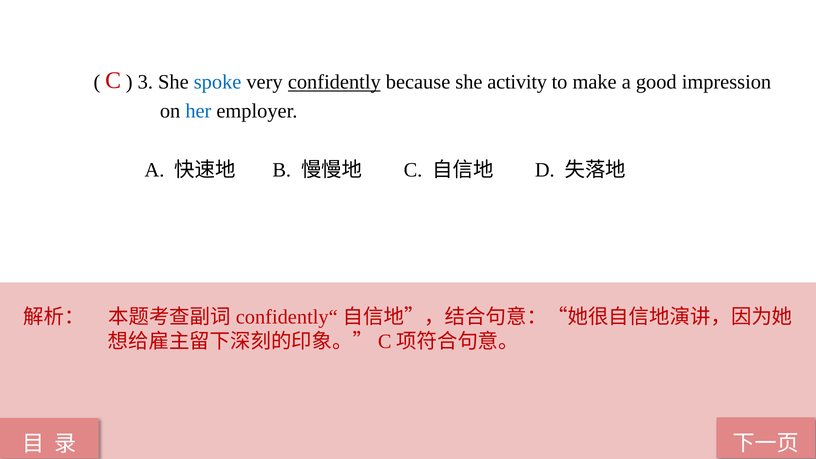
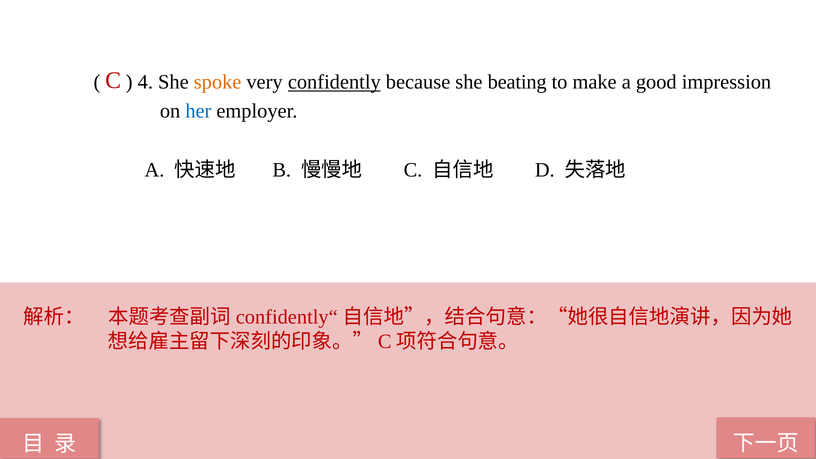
3: 3 -> 4 (145, 82)
spoke colour: blue -> orange (218, 82)
activity: activity -> beating (517, 82)
